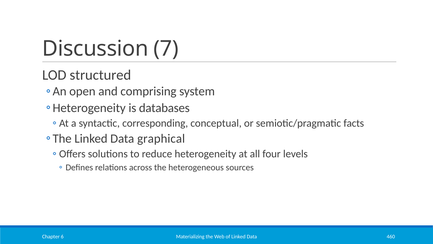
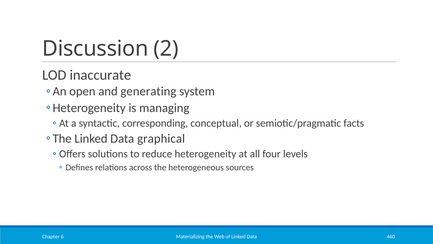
7: 7 -> 2 (166, 49)
structured: structured -> inaccurate (100, 75)
comprising: comprising -> generating (148, 91)
databases: databases -> managing (164, 108)
